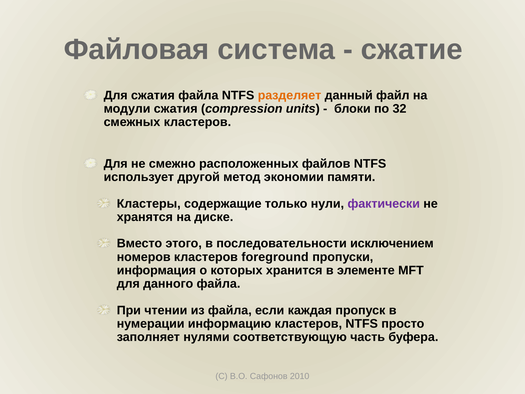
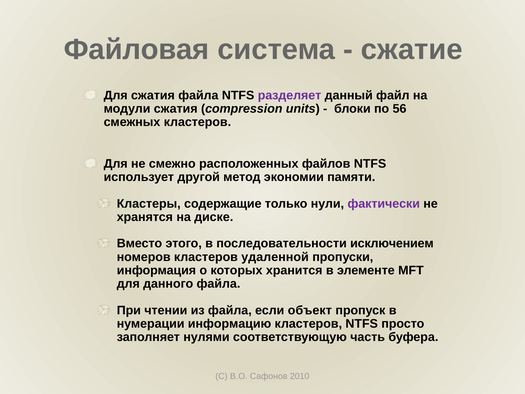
разделяет colour: orange -> purple (290, 95)
32: 32 -> 56 (400, 109)
foreground: foreground -> удаленной (275, 257)
каждая: каждая -> объект (310, 310)
